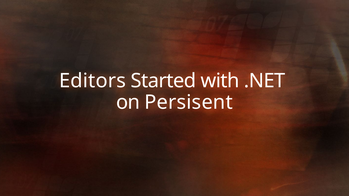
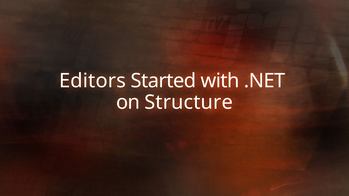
Persisent: Persisent -> Structure (189, 103)
